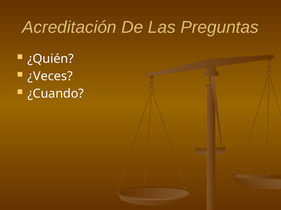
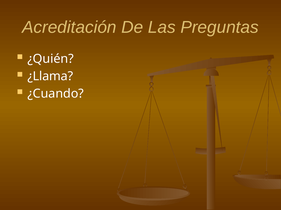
¿Veces: ¿Veces -> ¿Llama (50, 76)
